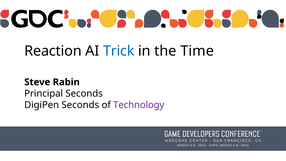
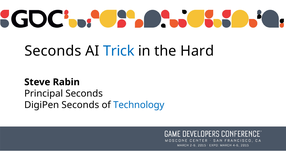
Reaction: Reaction -> Seconds (53, 51)
Time: Time -> Hard (197, 51)
Technology colour: purple -> blue (139, 105)
